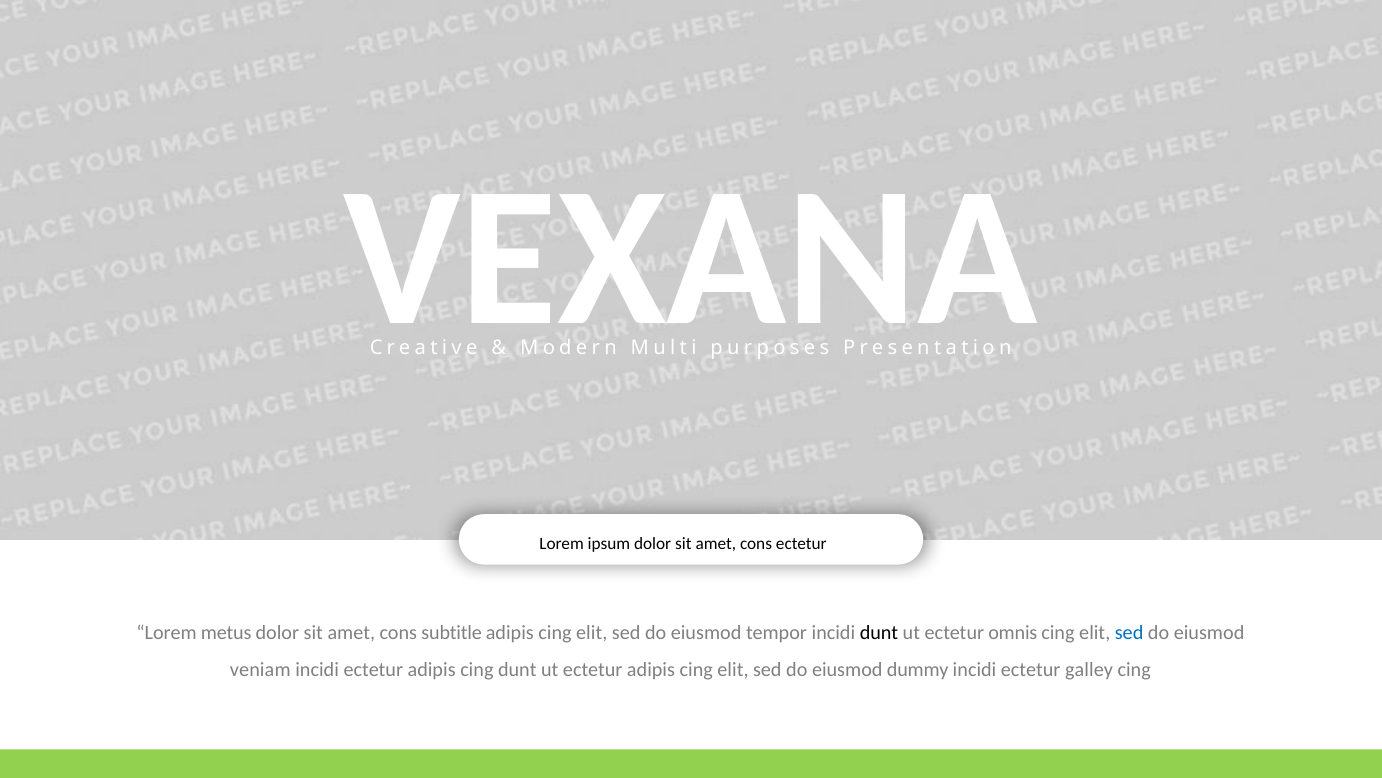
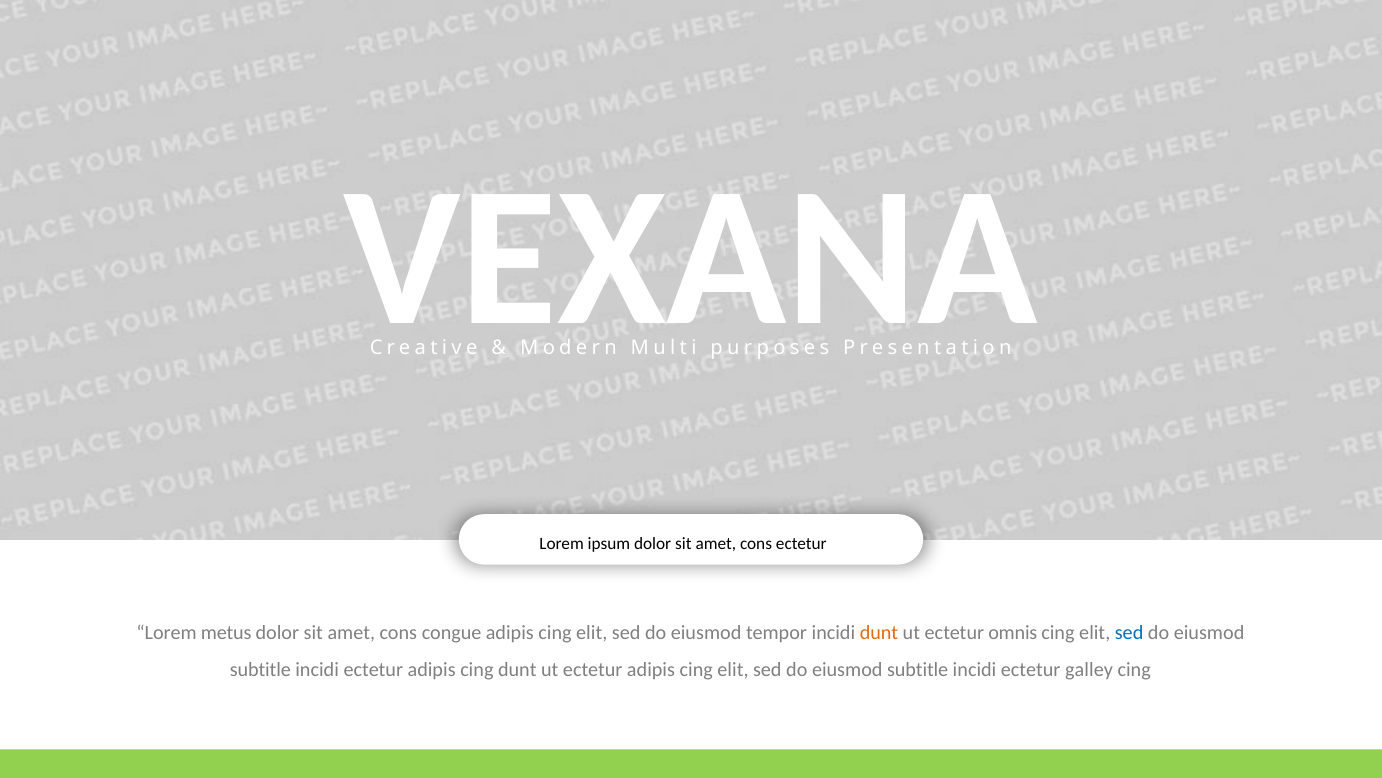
subtitle: subtitle -> congue (452, 633)
dunt colour: black -> orange (879, 633)
veniam: veniam -> subtitle (260, 669)
dummy: dummy -> subtitle (918, 669)
